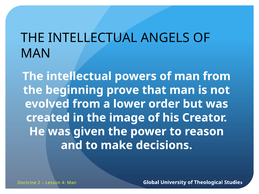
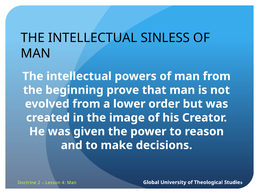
ANGELS: ANGELS -> SINLESS (165, 38)
